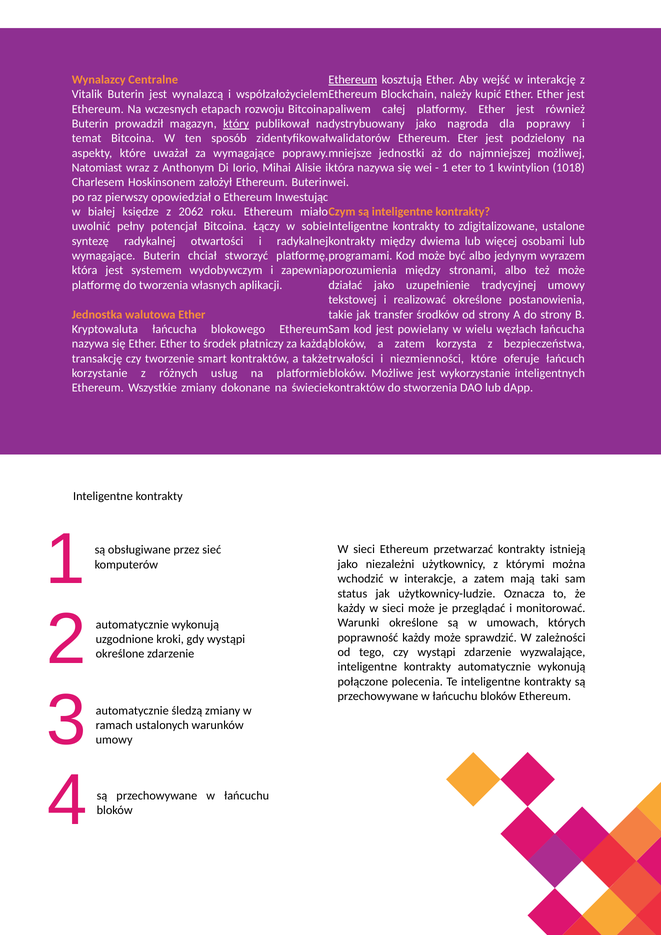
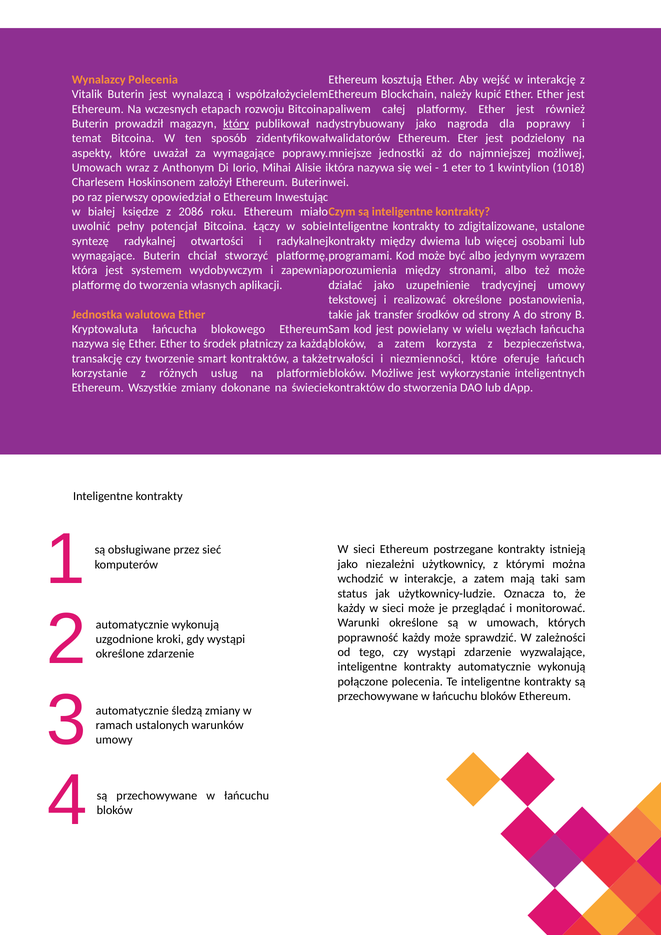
Wynalazcy Centralne: Centralne -> Polecenia (153, 80)
Ethereum underline: present -> none (353, 80)
Natomiast: Natomiast -> Umowach (97, 168)
2062: 2062 -> 2086 (191, 212)
przetwarzać: przetwarzać -> postrzegane (463, 549)
